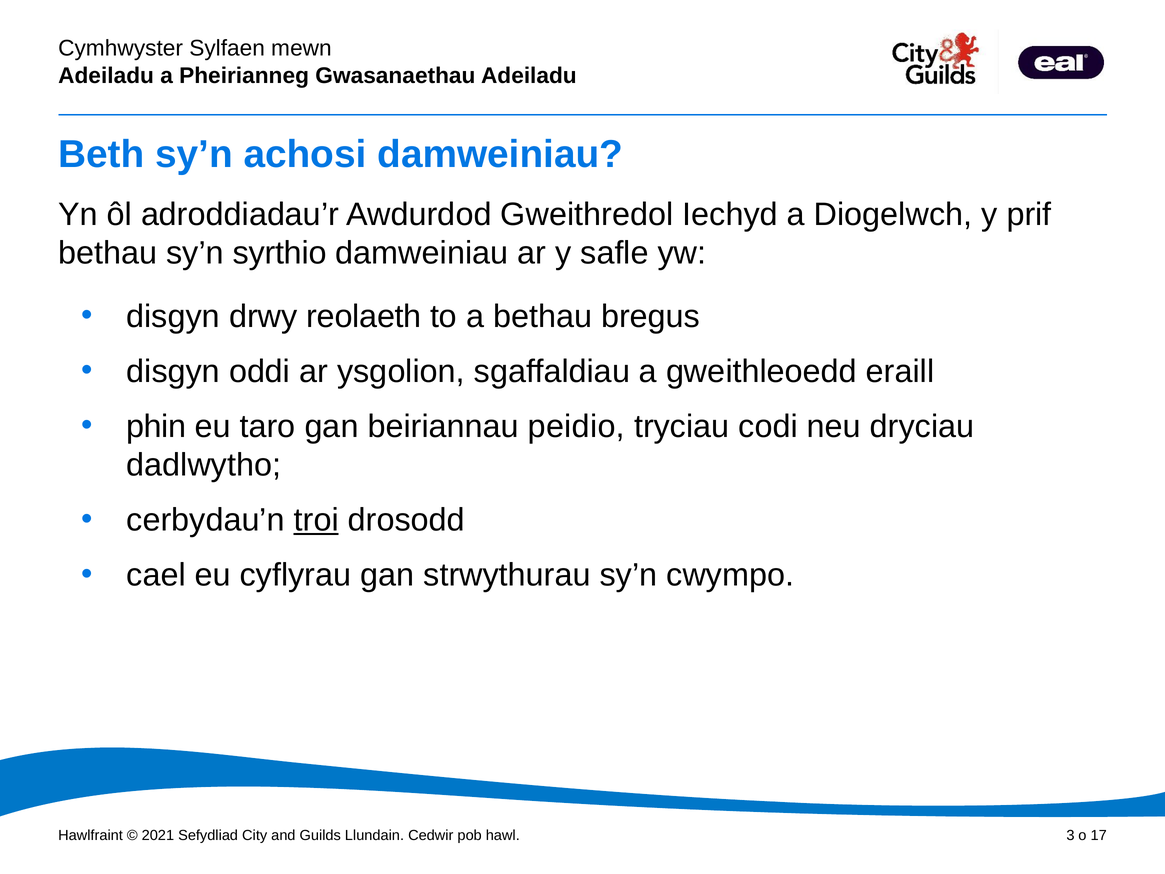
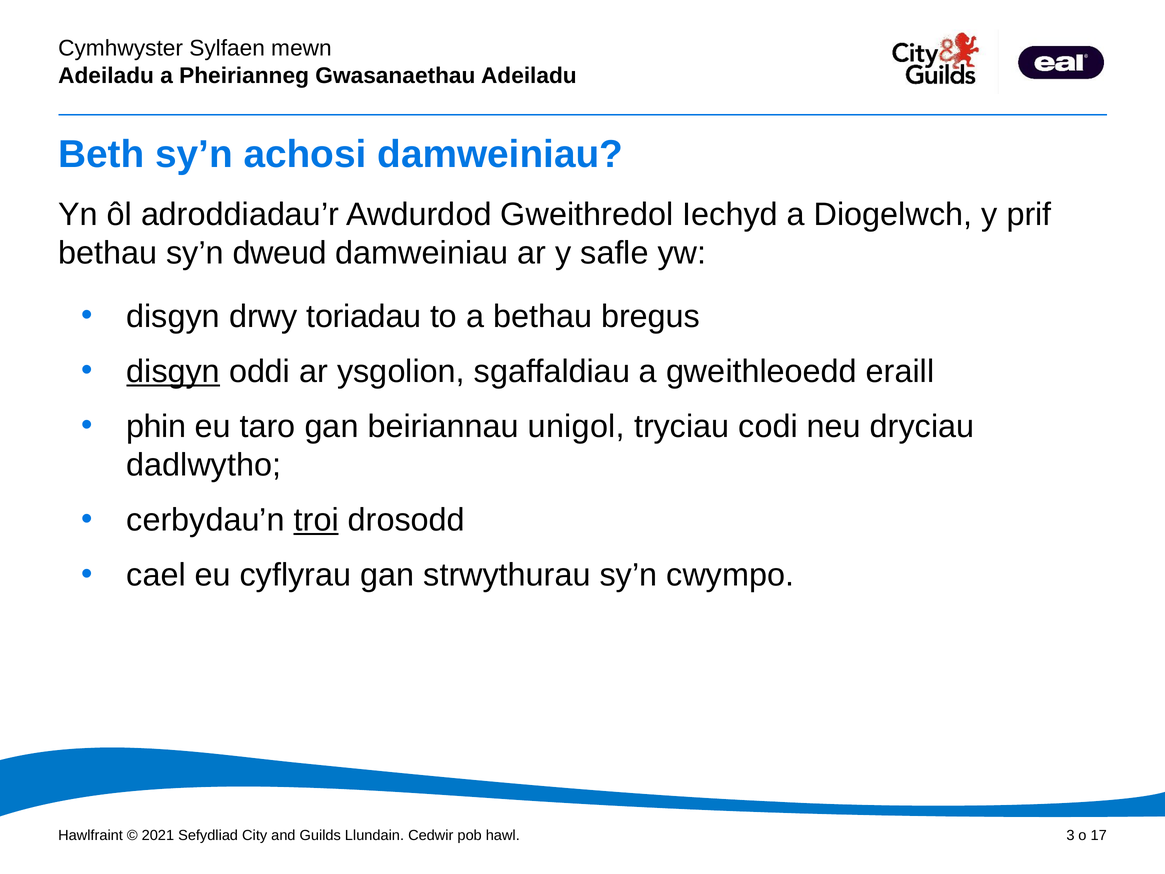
syrthio: syrthio -> dweud (280, 253)
reolaeth: reolaeth -> toriadau (364, 316)
disgyn underline: none -> present (173, 371)
peidio: peidio -> unigol (576, 426)
